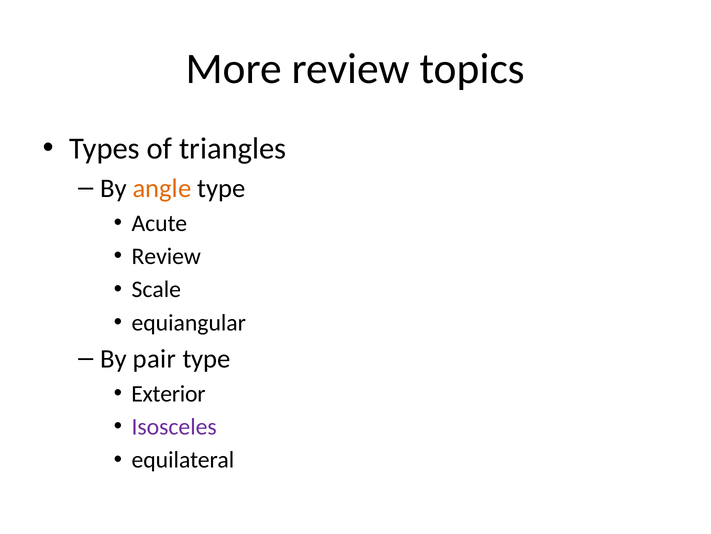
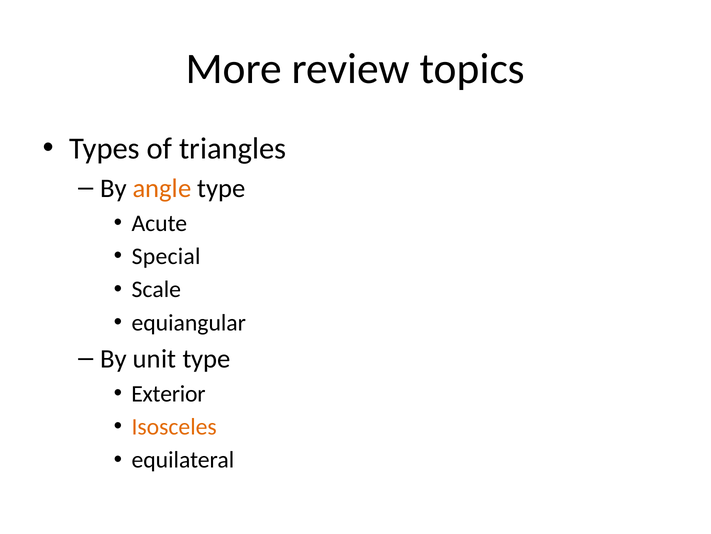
Review: Review -> Special (166, 256)
pair: pair -> unit (154, 358)
Isosceles colour: purple -> orange (174, 426)
